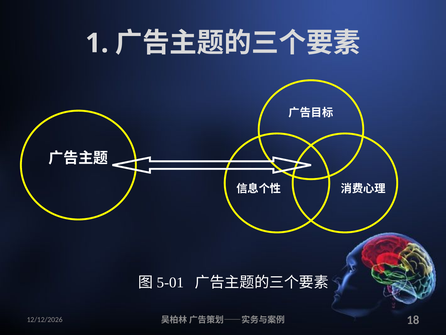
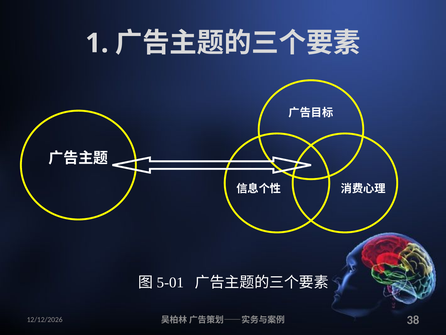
18: 18 -> 38 (413, 320)
